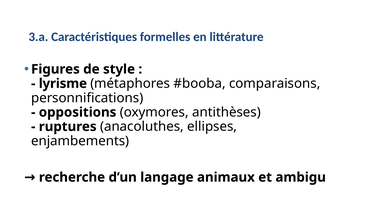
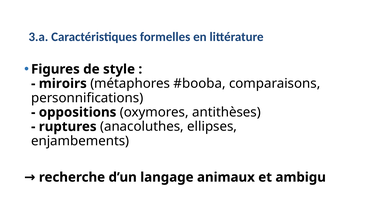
lyrisme: lyrisme -> miroirs (63, 84)
